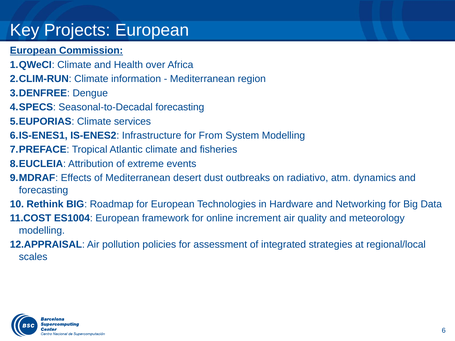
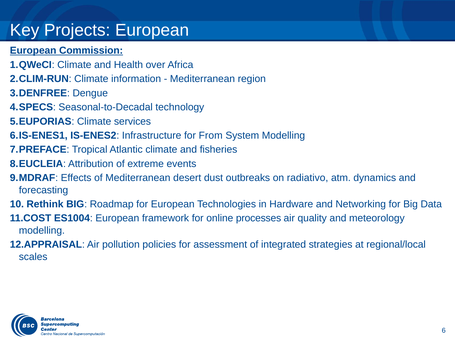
Seasonal-to-Decadal forecasting: forecasting -> technology (180, 107)
increment: increment -> processes (259, 218)
